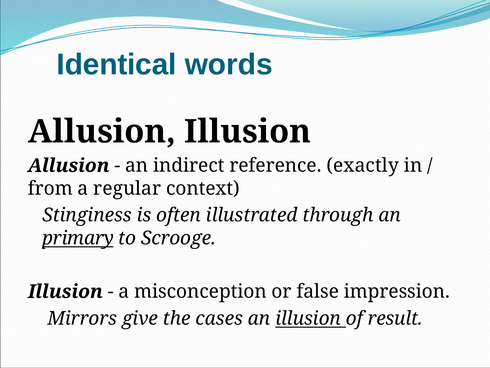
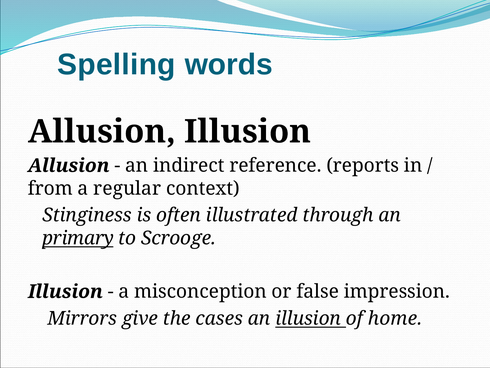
Identical: Identical -> Spelling (116, 65)
exactly: exactly -> reports (363, 165)
result: result -> home (395, 318)
